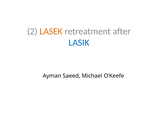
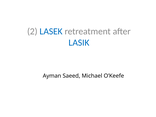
LASEK colour: orange -> blue (51, 31)
